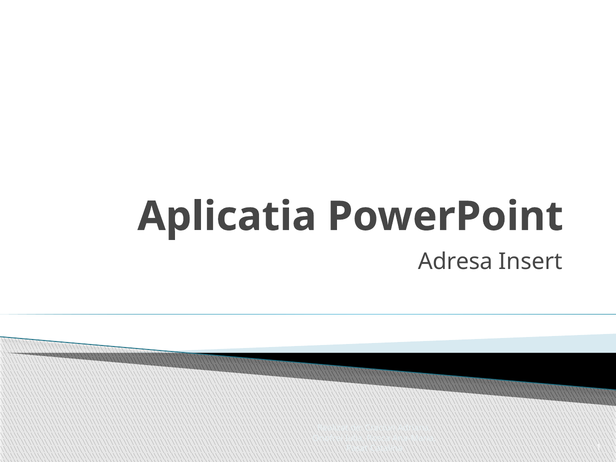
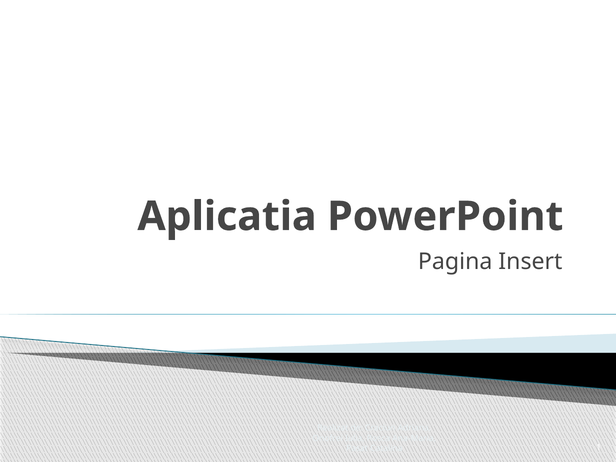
Adresa: Adresa -> Pagina (455, 262)
